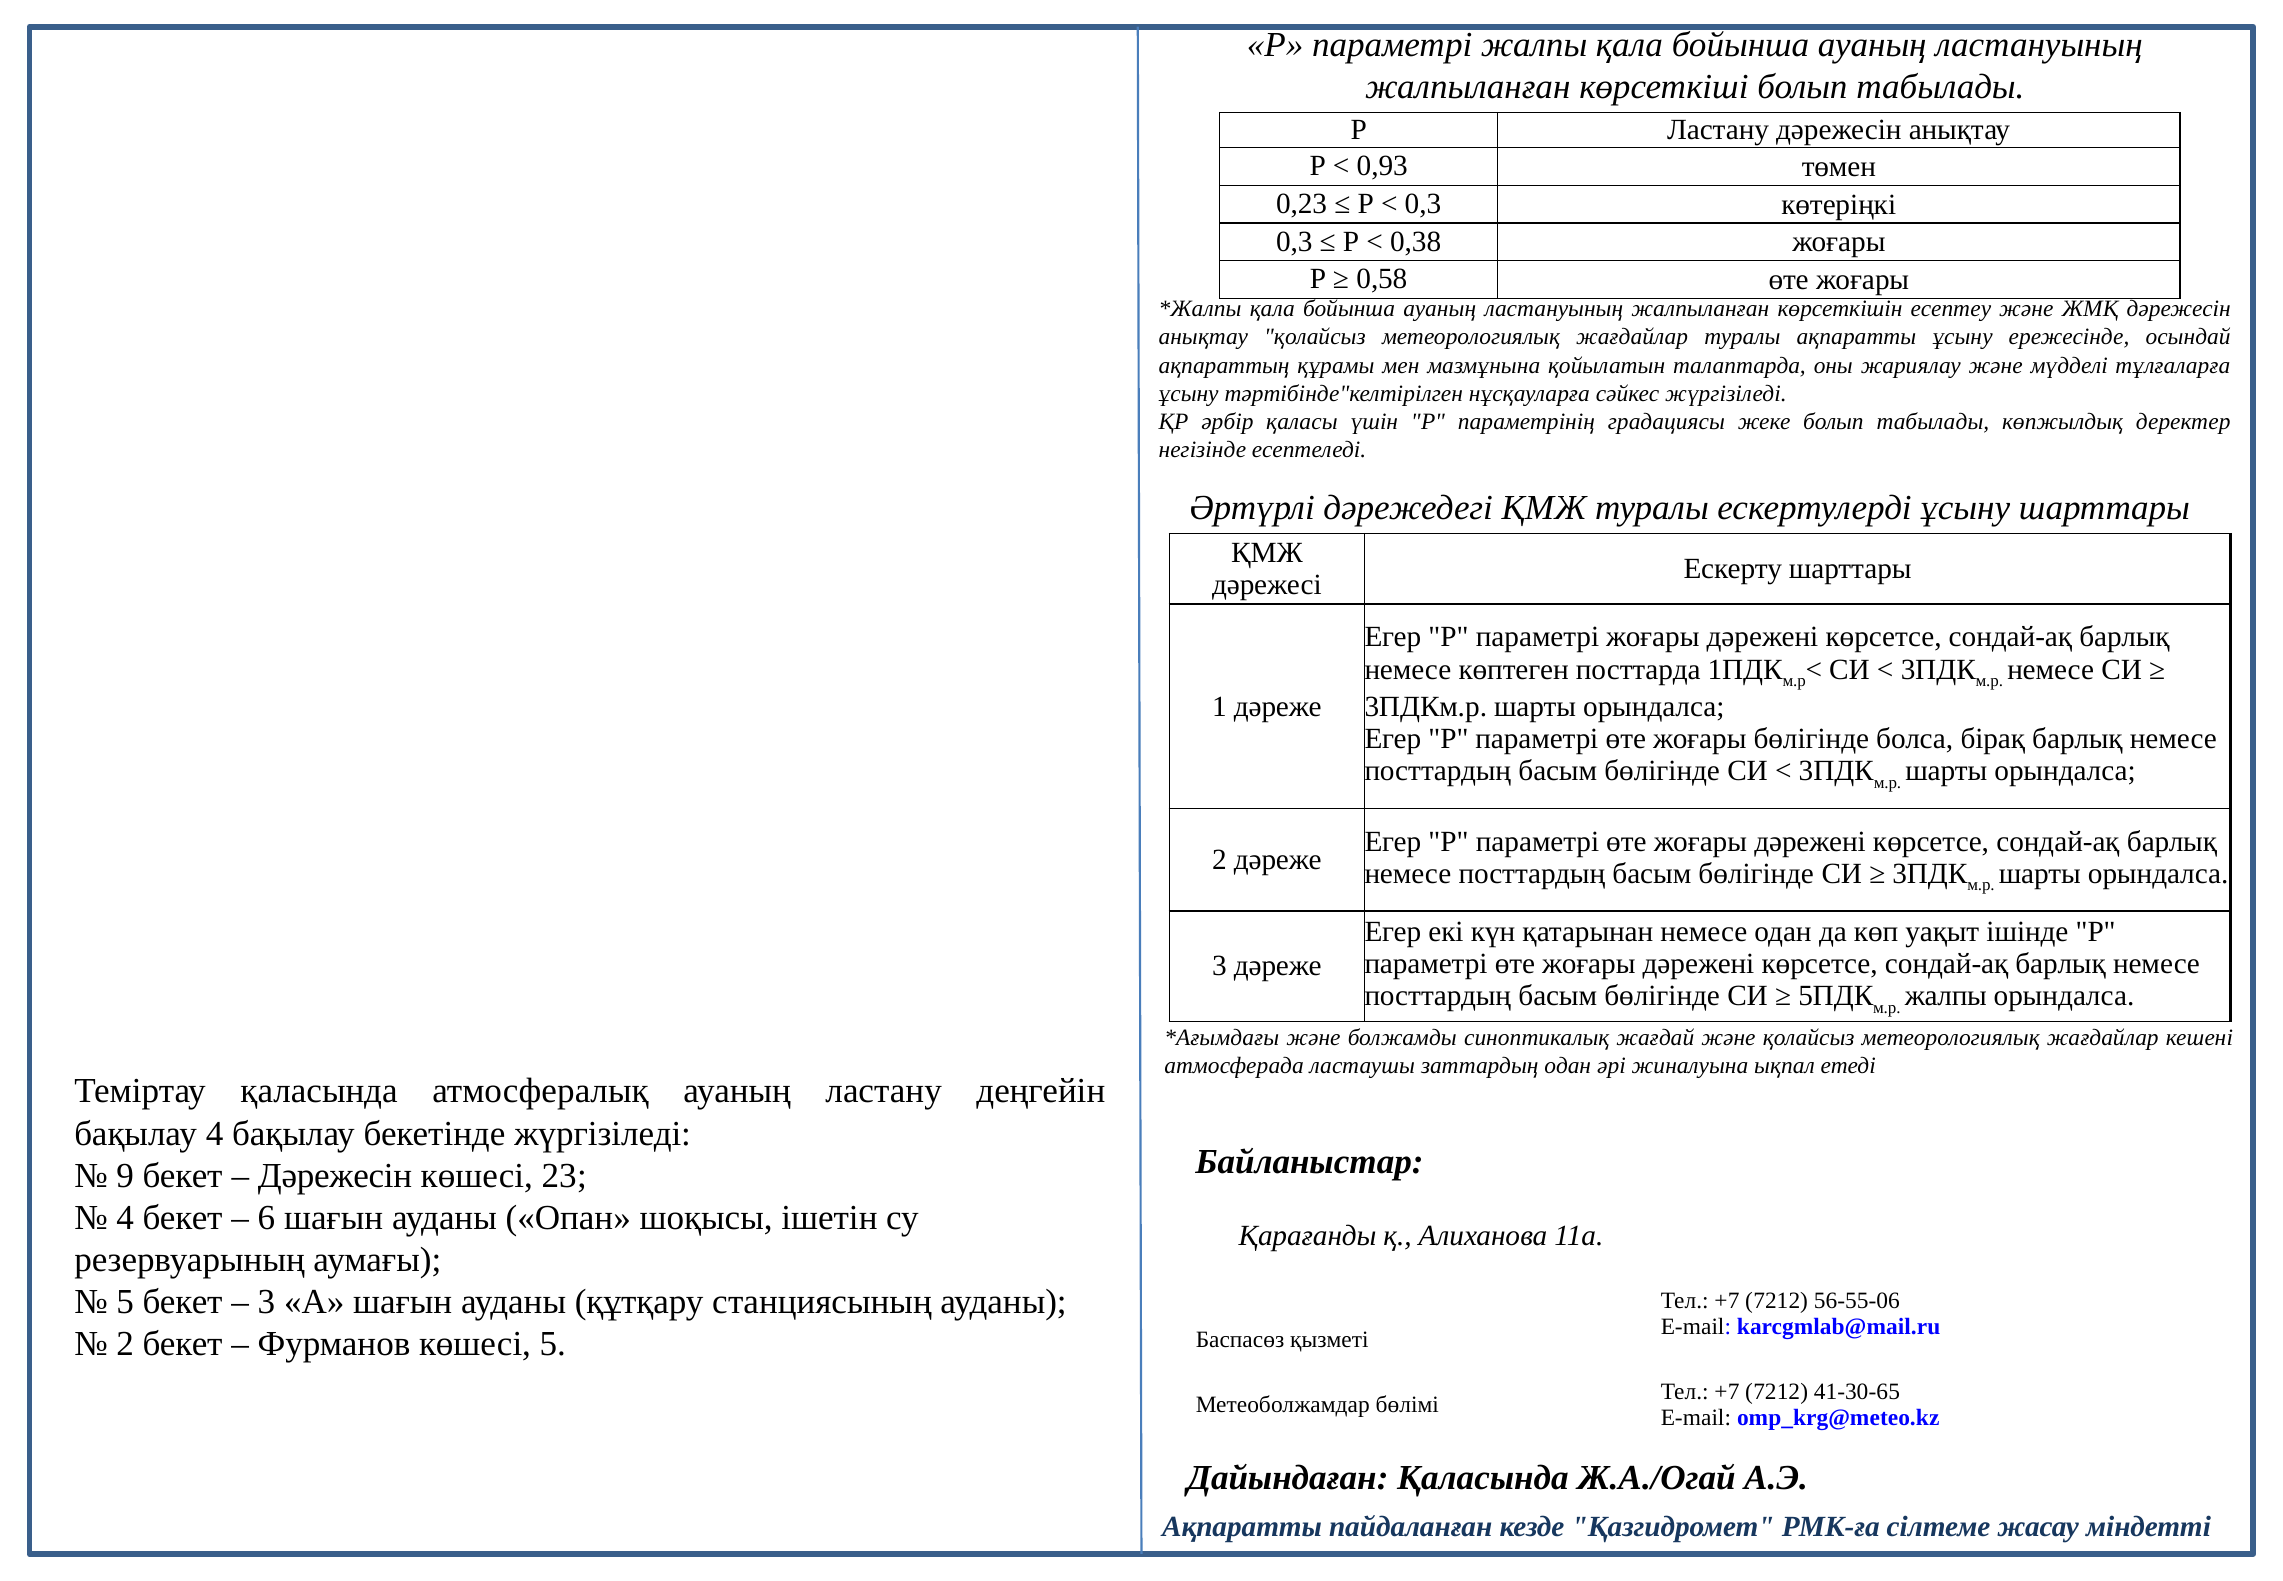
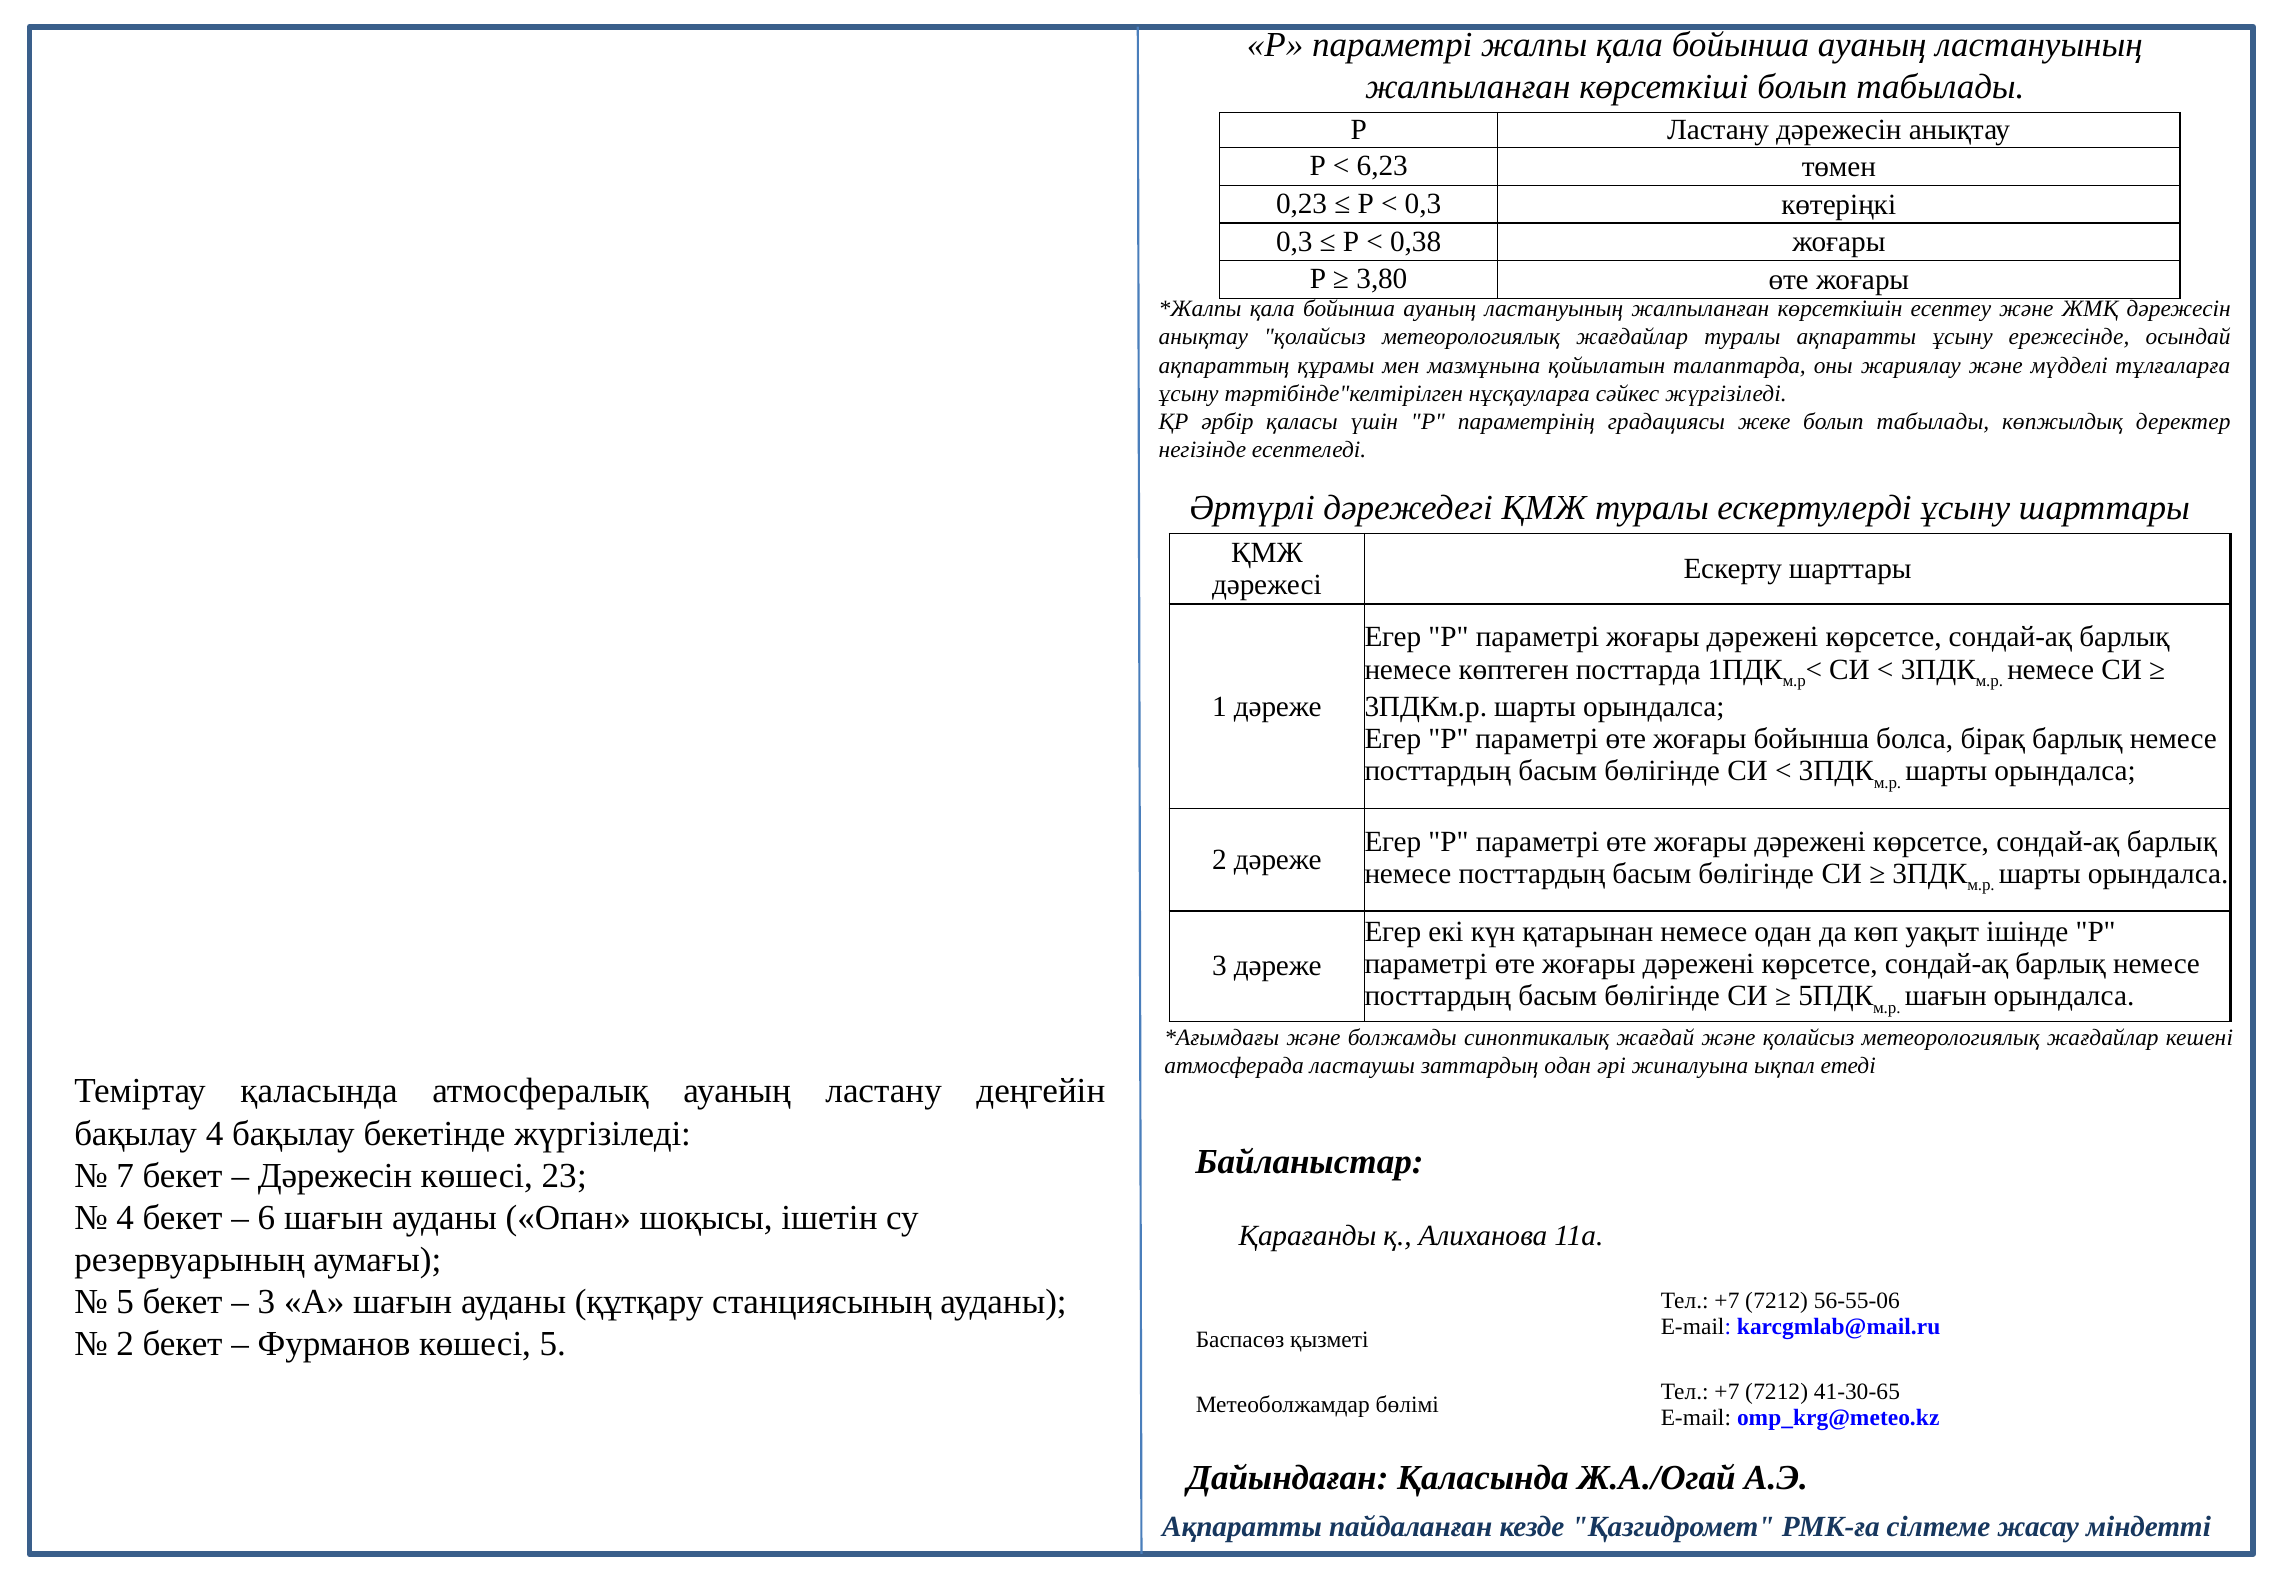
0,93: 0,93 -> 6,23 (1382, 166)
0,58: 0,58 -> 3,80 (1382, 279)
жоғары бөлігінде: бөлігінде -> бойынша (1811, 738)
жалпы: жалпы -> шағын (1946, 996)
9: 9 -> 7 (125, 1175)
